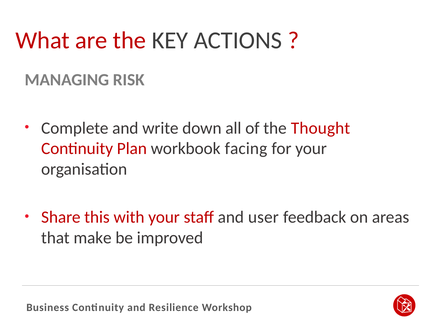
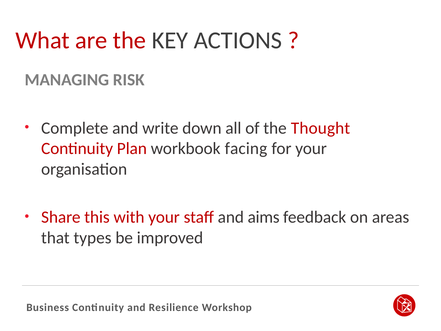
user: user -> aims (264, 217)
make: make -> types (92, 238)
